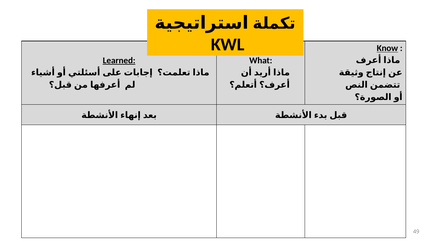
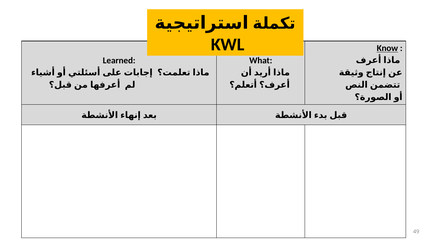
Learned underline: present -> none (119, 61)
